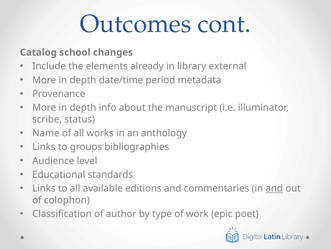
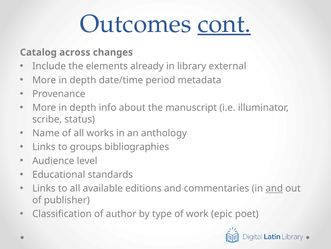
cont underline: none -> present (224, 24)
school: school -> across (75, 52)
colophon: colophon -> publisher (67, 200)
